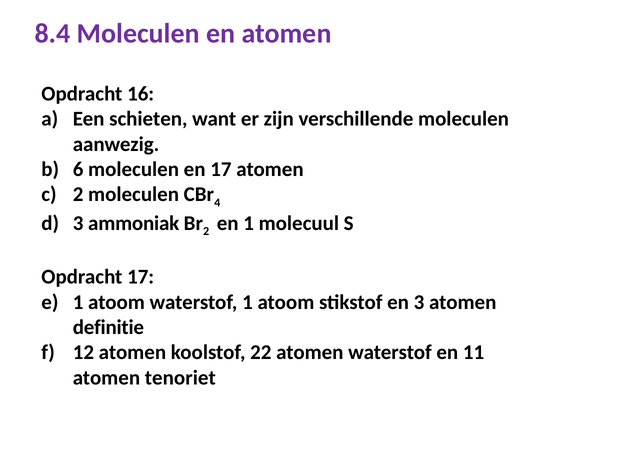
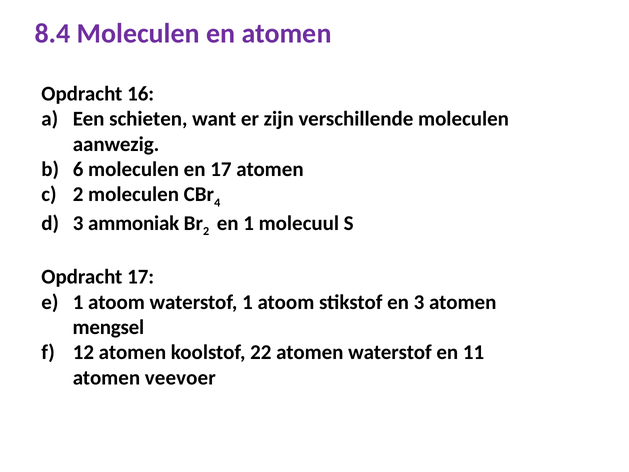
definitie: definitie -> mengsel (108, 327)
tenoriet: tenoriet -> veevoer (180, 378)
